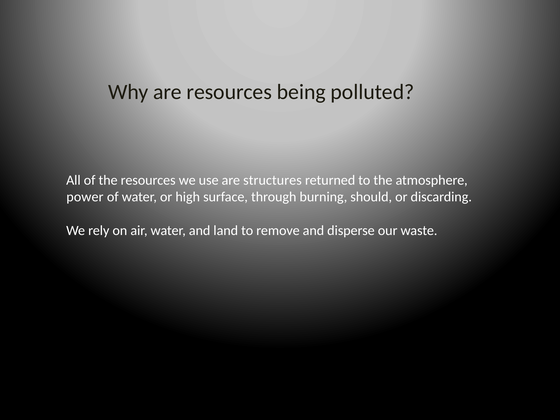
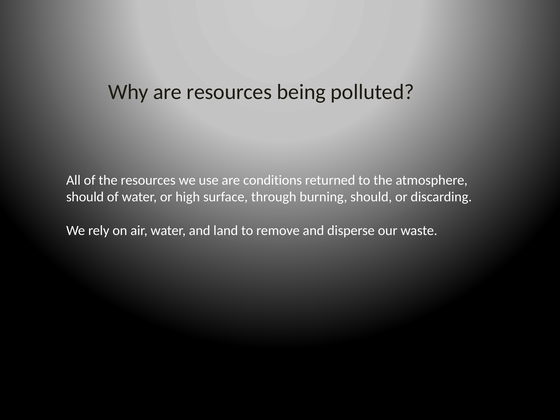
structures: structures -> conditions (273, 180)
power: power -> should (85, 197)
